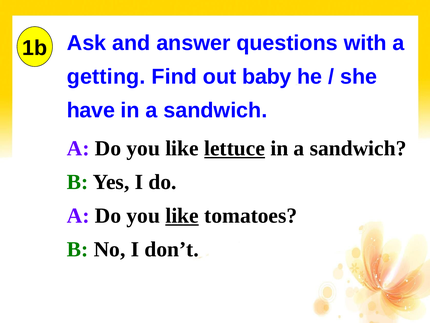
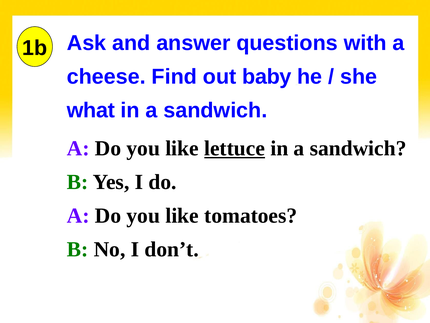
getting: getting -> cheese (106, 77)
have: have -> what (91, 110)
like underline: present -> none (182, 215)
